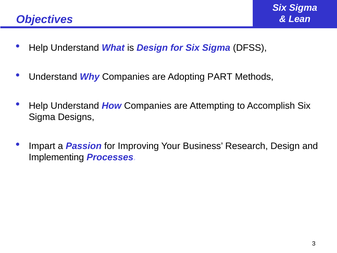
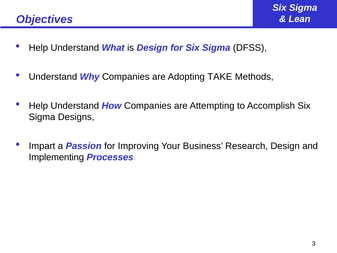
PART: PART -> TAKE (220, 77)
